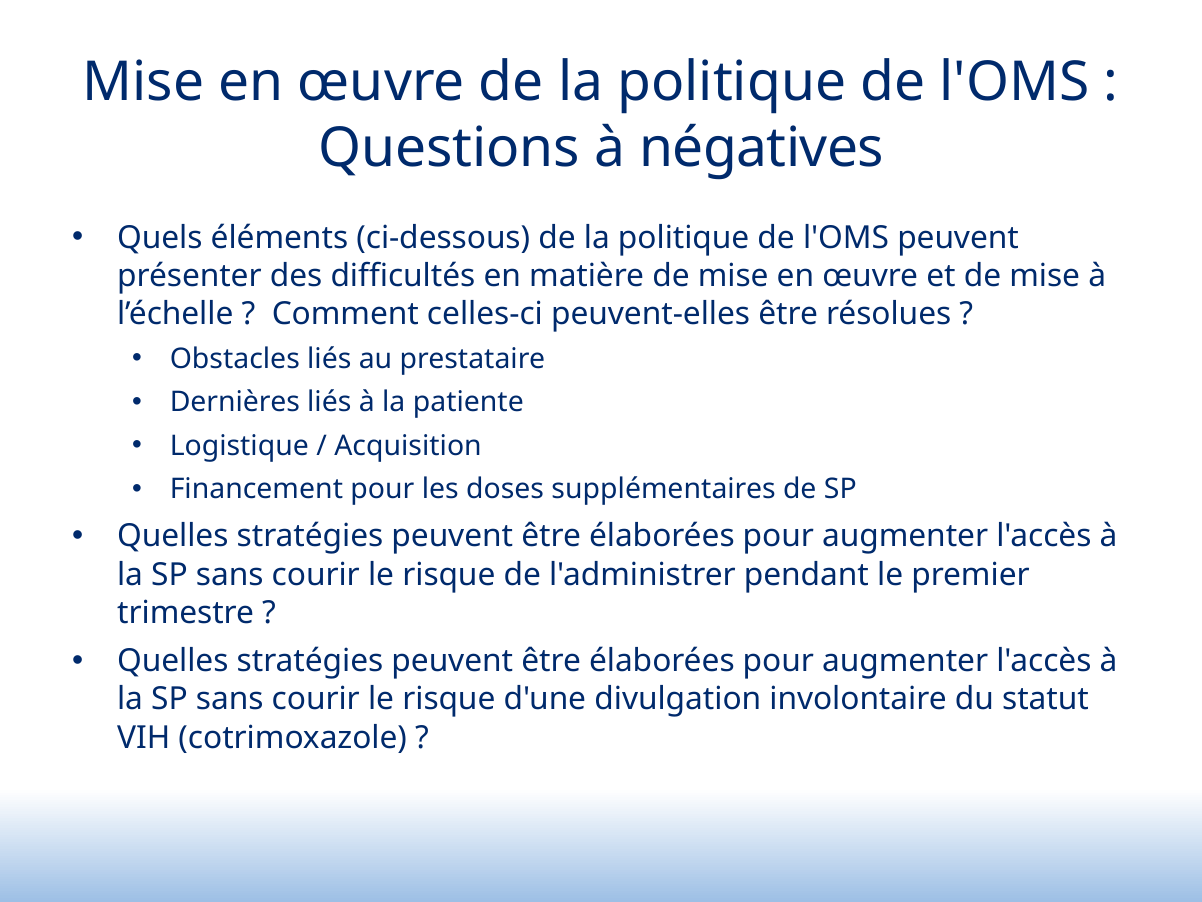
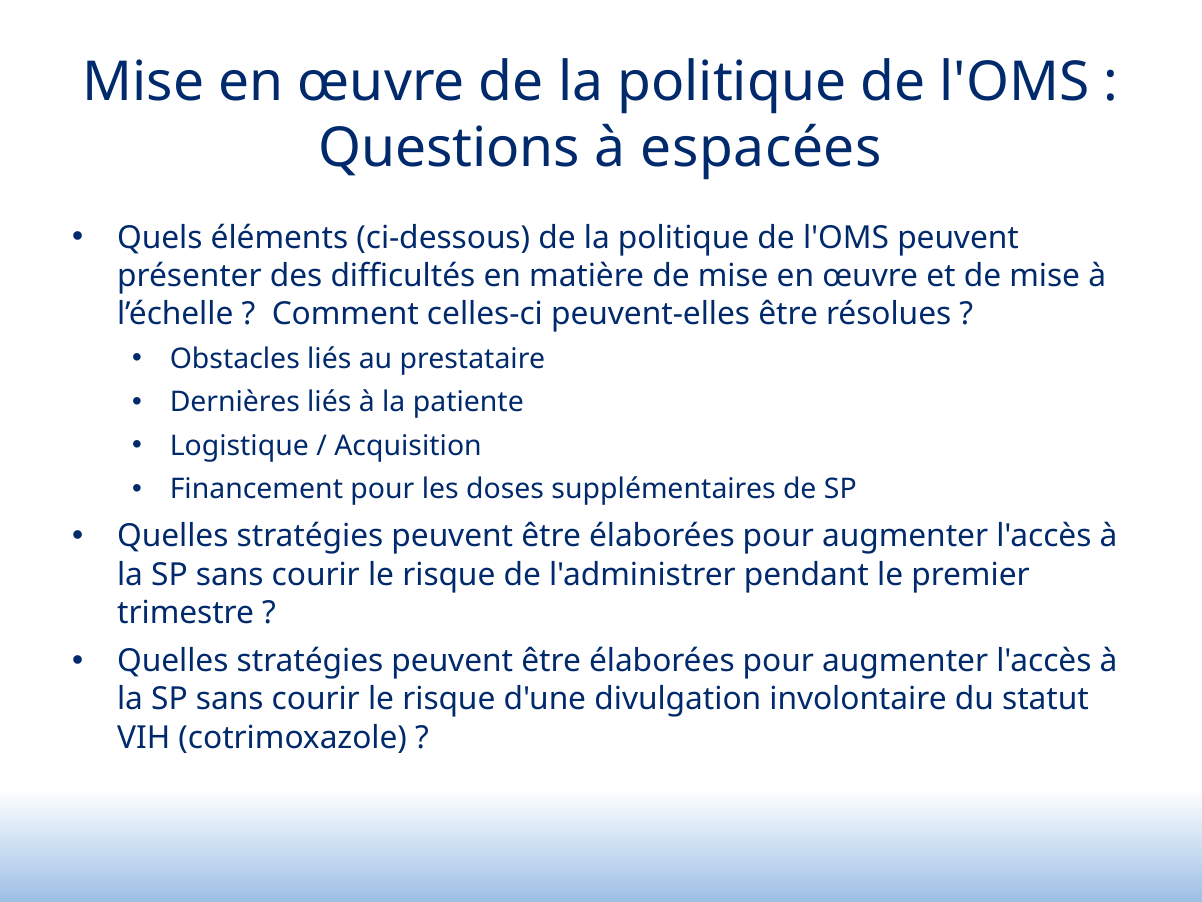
négatives: négatives -> espacées (761, 148)
